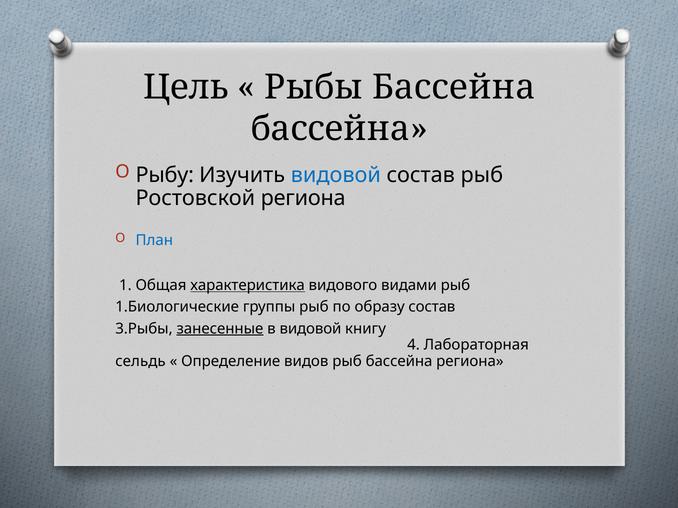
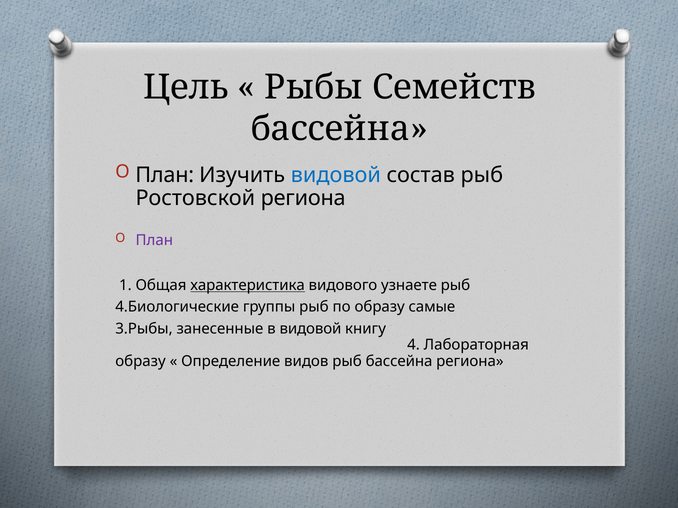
Рыбы Бассейна: Бассейна -> Семейств (454, 87)
Рыбу: Рыбу -> План (165, 175)
План colour: blue -> purple (154, 240)
видами: видами -> узнаете (409, 286)
1.Биологические: 1.Биологические -> 4.Биологические (177, 307)
образу состав: состав -> самые (432, 307)
занесенные underline: present -> none (220, 329)
сельдь: сельдь -> образу (141, 361)
